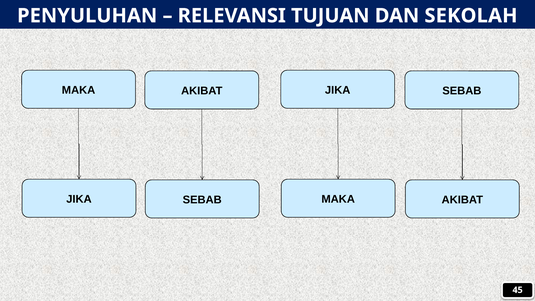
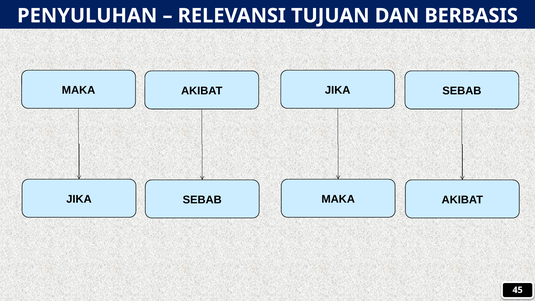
SEKOLAH: SEKOLAH -> BERBASIS (471, 16)
